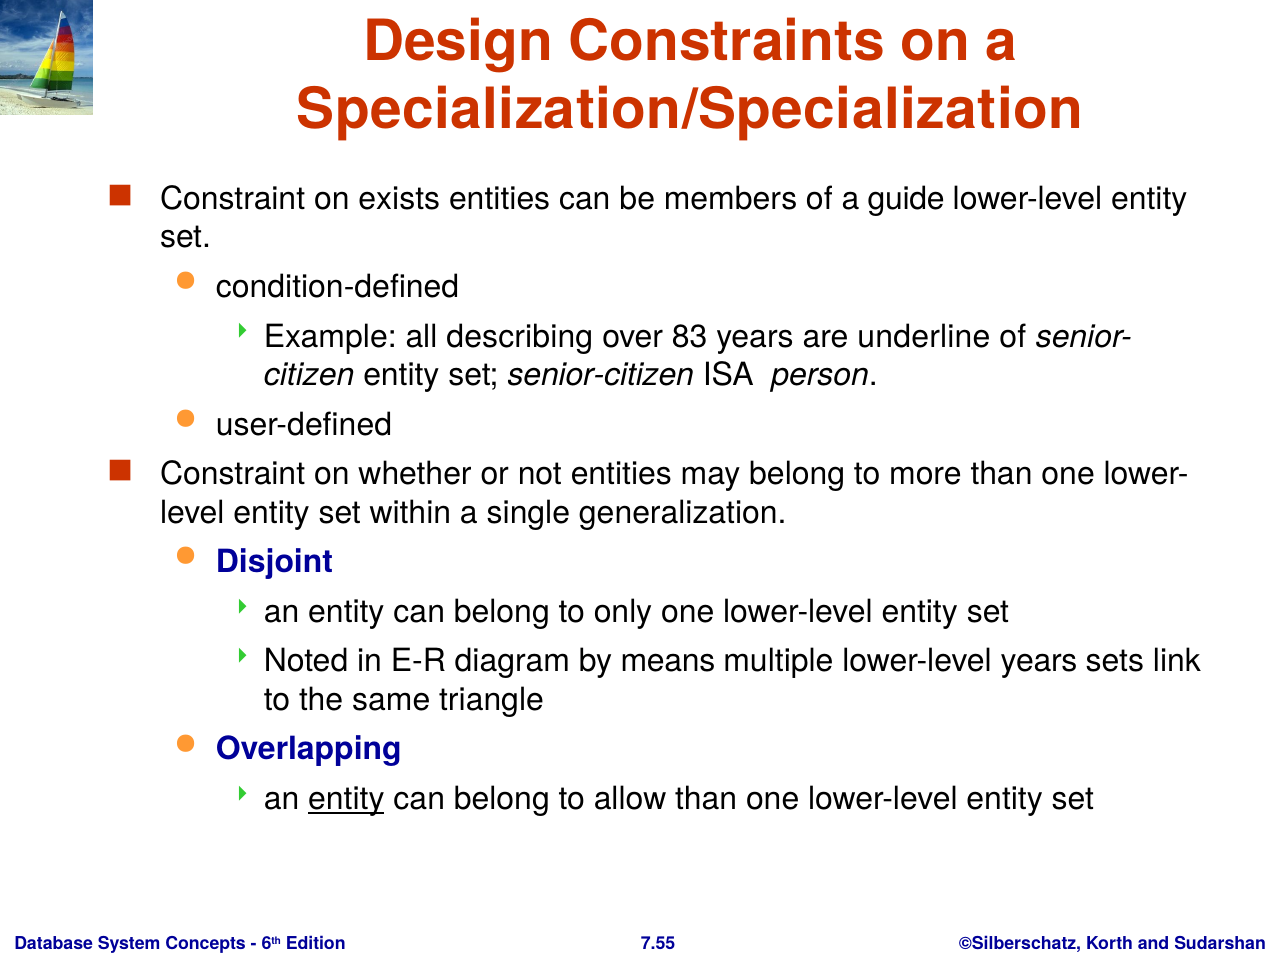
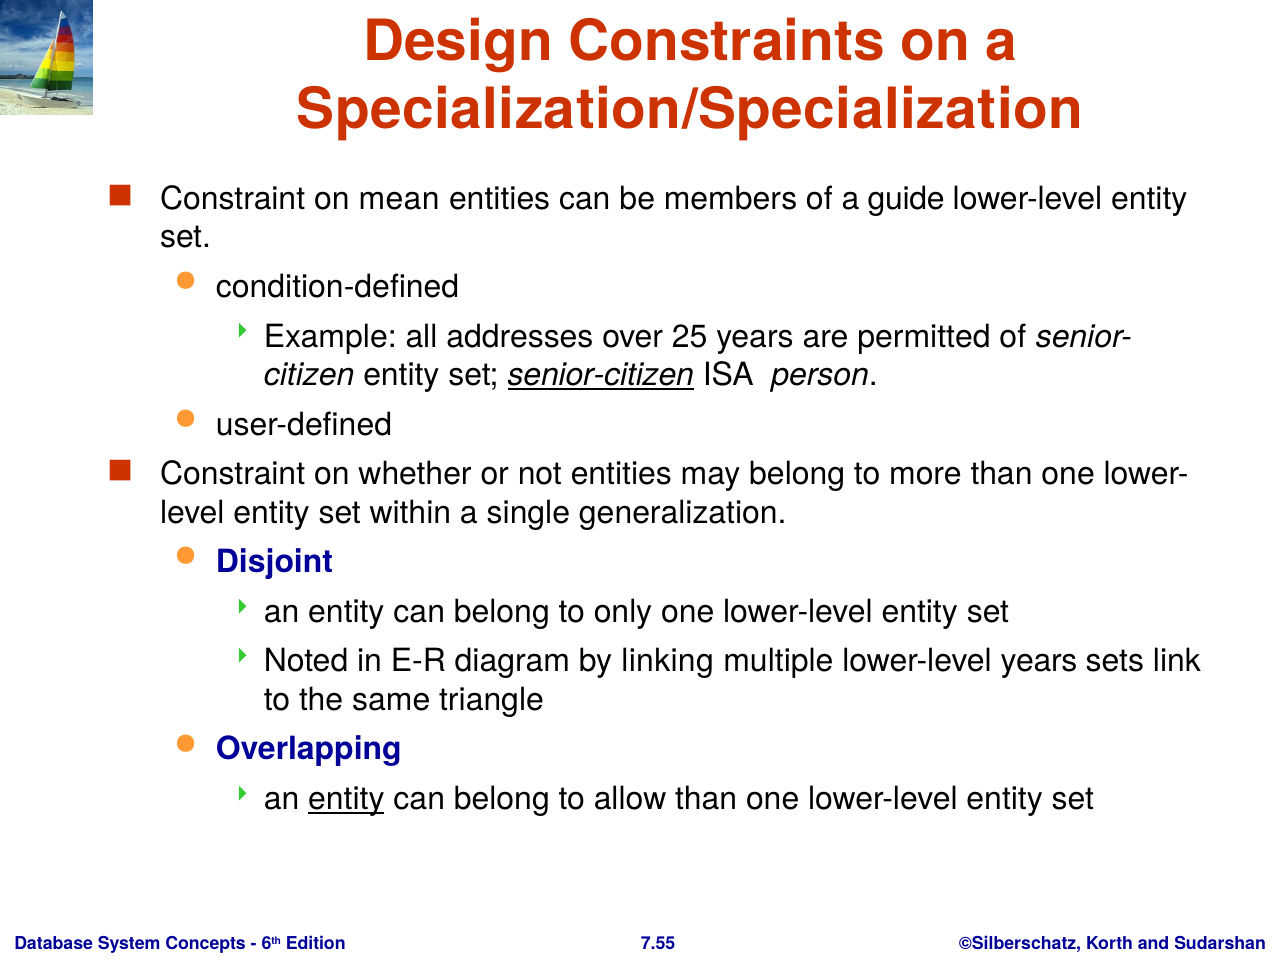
exists: exists -> mean (399, 199)
describing: describing -> addresses (520, 336)
83: 83 -> 25 (690, 336)
underline: underline -> permitted (924, 336)
senior-citizen underline: none -> present (601, 375)
means: means -> linking (668, 661)
